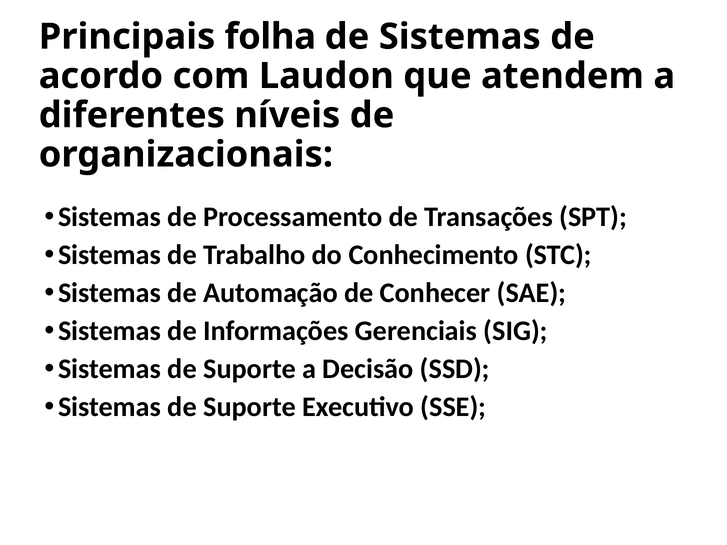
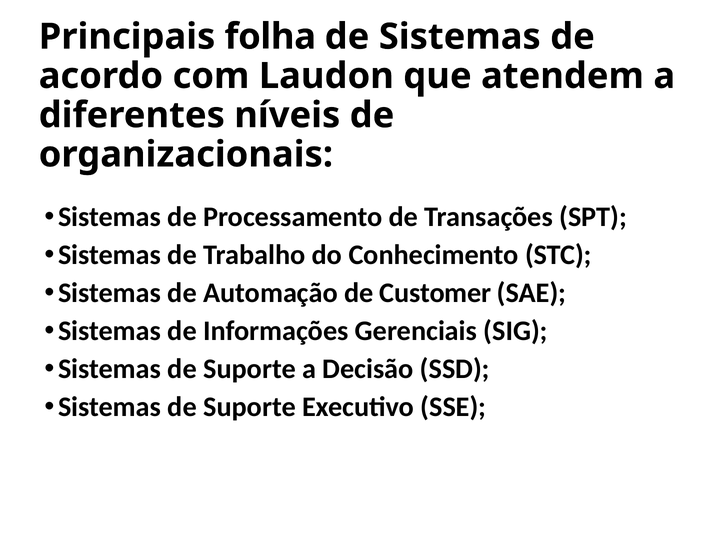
Conhecer: Conhecer -> Customer (435, 293)
